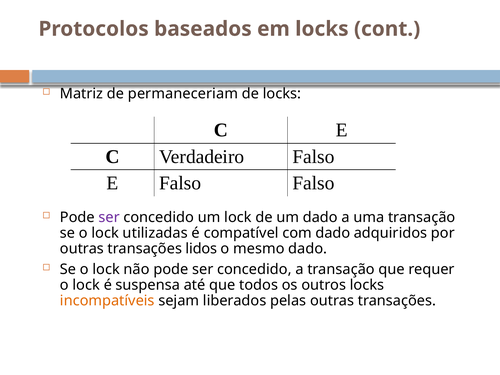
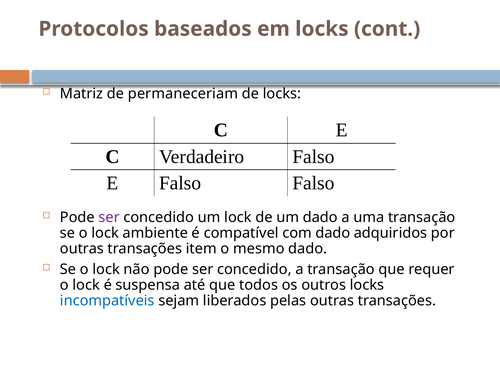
utilizadas: utilizadas -> ambiente (155, 233)
lidos: lidos -> item (201, 249)
incompatíveis colour: orange -> blue (107, 301)
